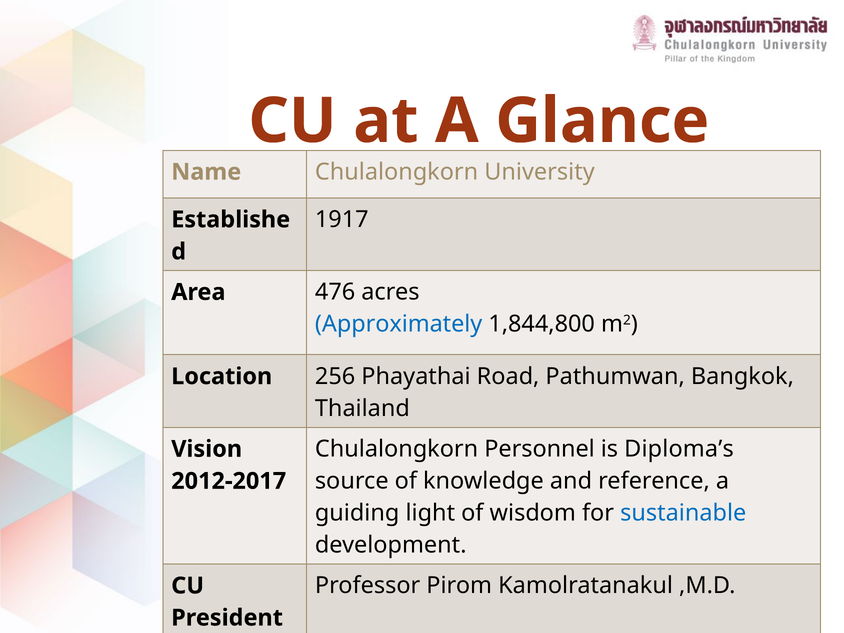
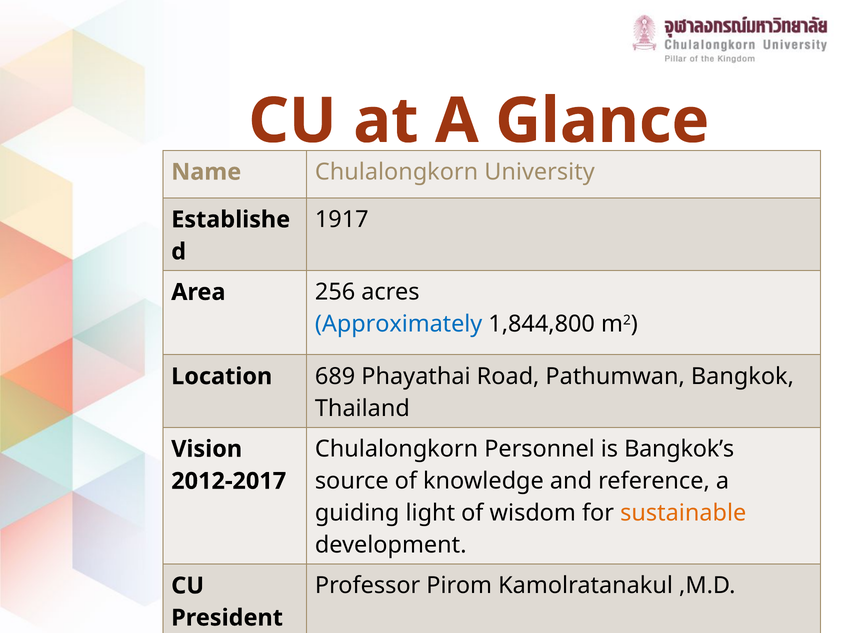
476: 476 -> 256 (335, 292)
256: 256 -> 689 (335, 376)
Diploma’s: Diploma’s -> Bangkok’s (679, 449)
sustainable colour: blue -> orange (683, 513)
